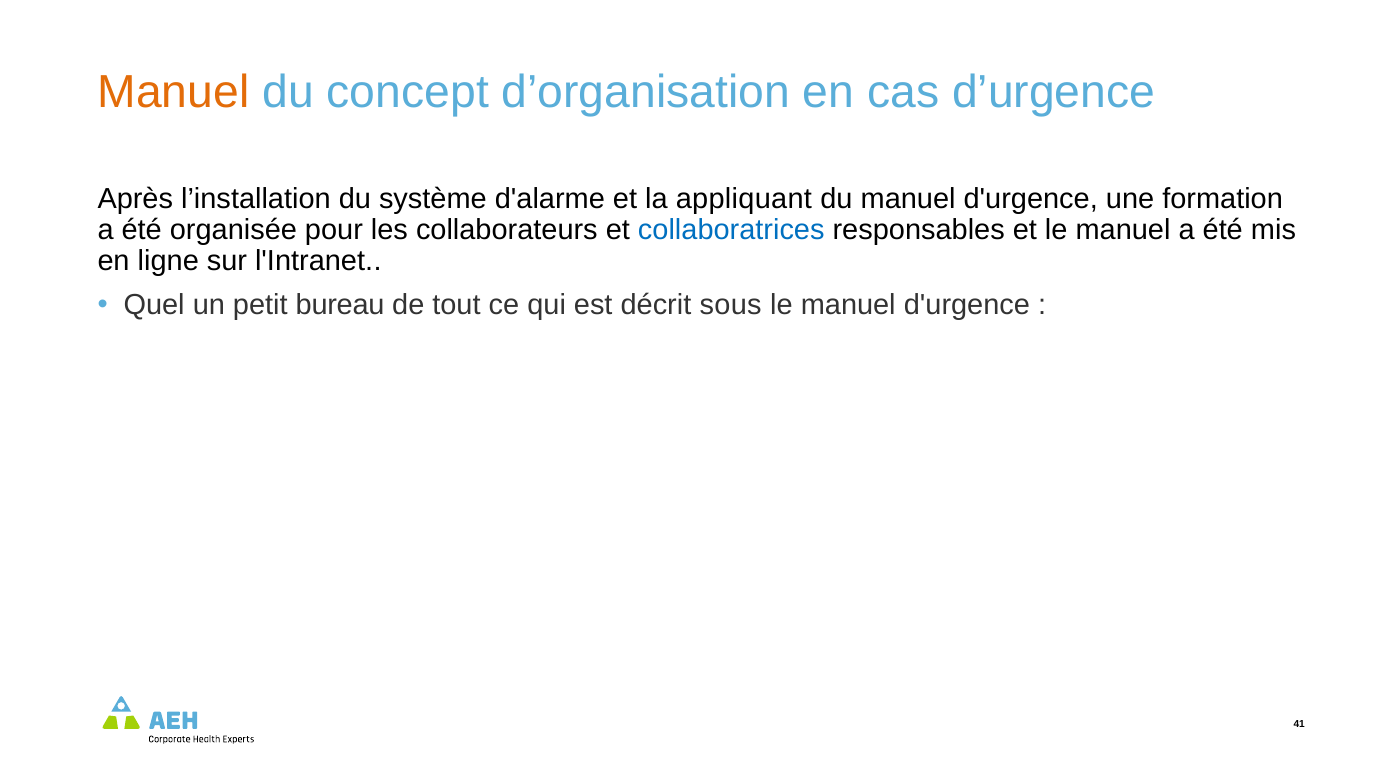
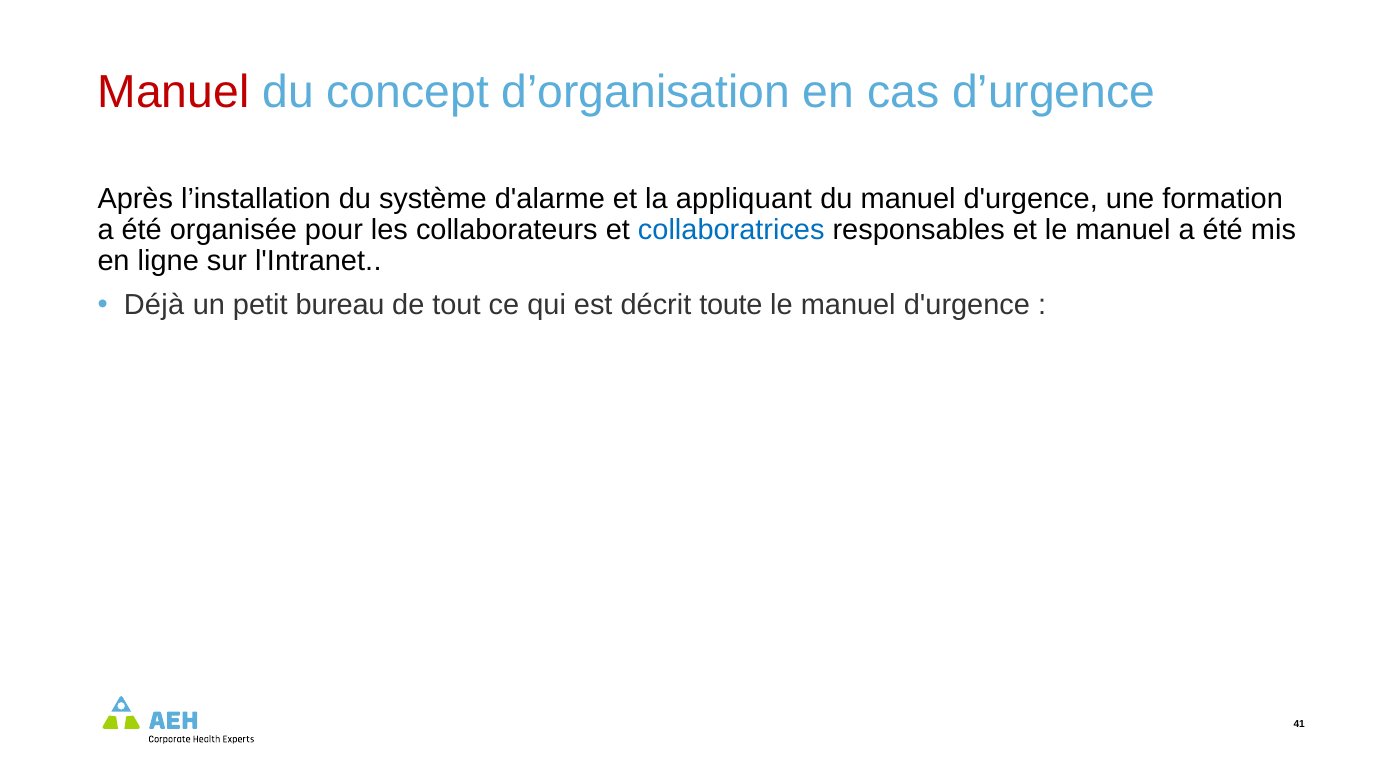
Manuel colour: orange -> red (174, 92)
Quel: Quel -> Déjà (154, 305)
sous: sous -> toute (731, 305)
